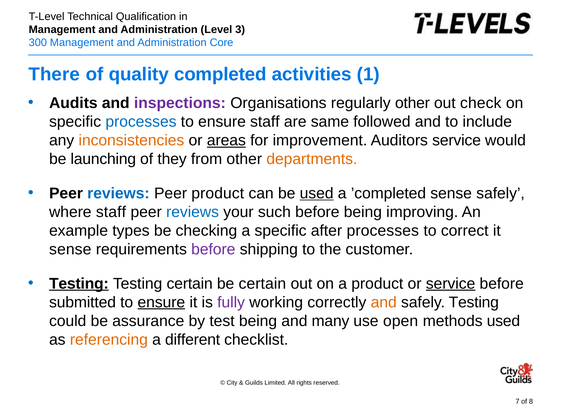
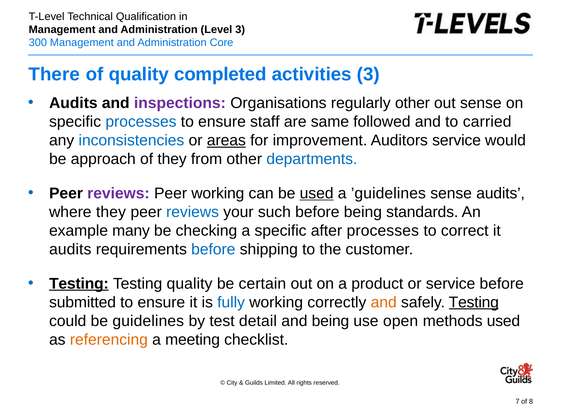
activities 1: 1 -> 3 (368, 74)
out check: check -> sense (481, 103)
include: include -> carried (487, 122)
inconsistencies colour: orange -> blue (131, 141)
launching: launching -> approach (103, 159)
departments colour: orange -> blue (312, 159)
reviews colour: blue -> purple (118, 194)
Peer product: product -> working (218, 194)
’completed: ’completed -> ’guidelines (388, 194)
sense safely: safely -> audits (501, 194)
where staff: staff -> they (111, 212)
improving: improving -> standards (422, 212)
types: types -> many (131, 231)
sense: sense -> audits (70, 250)
before colour: purple -> blue (213, 250)
Testing certain: certain -> quality (190, 284)
service underline: present -> none (451, 284)
ensure underline: present -> none (161, 303)
fully colour: purple -> blue (231, 303)
Testing underline: none -> present (474, 303)
assurance: assurance -> guidelines (148, 321)
test being: being -> detail (258, 321)
and many: many -> being (330, 321)
different: different -> meeting (193, 340)
